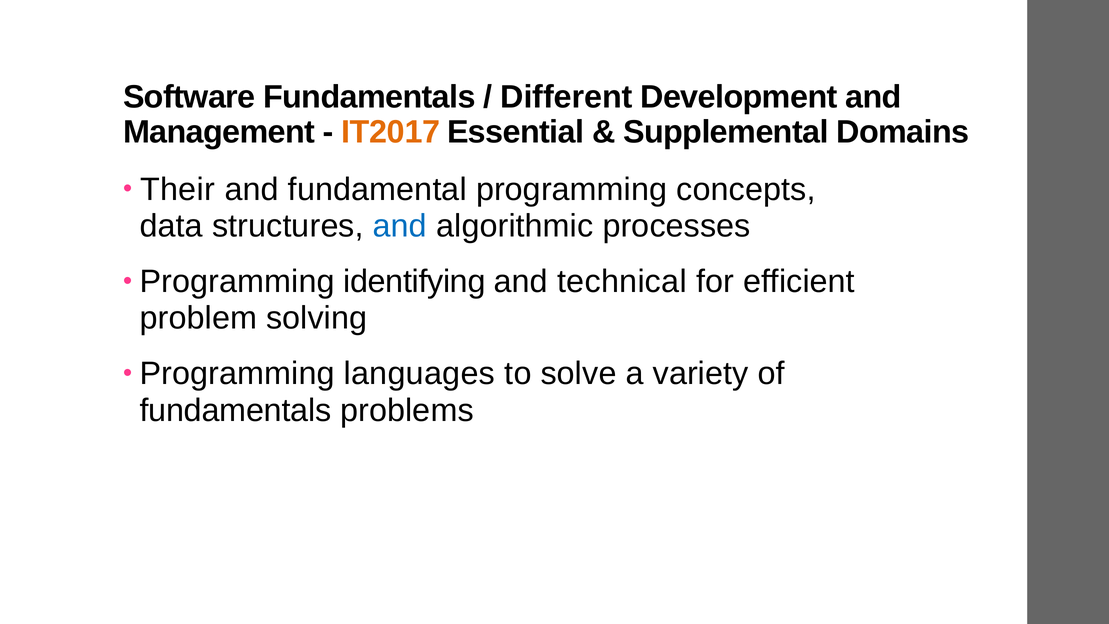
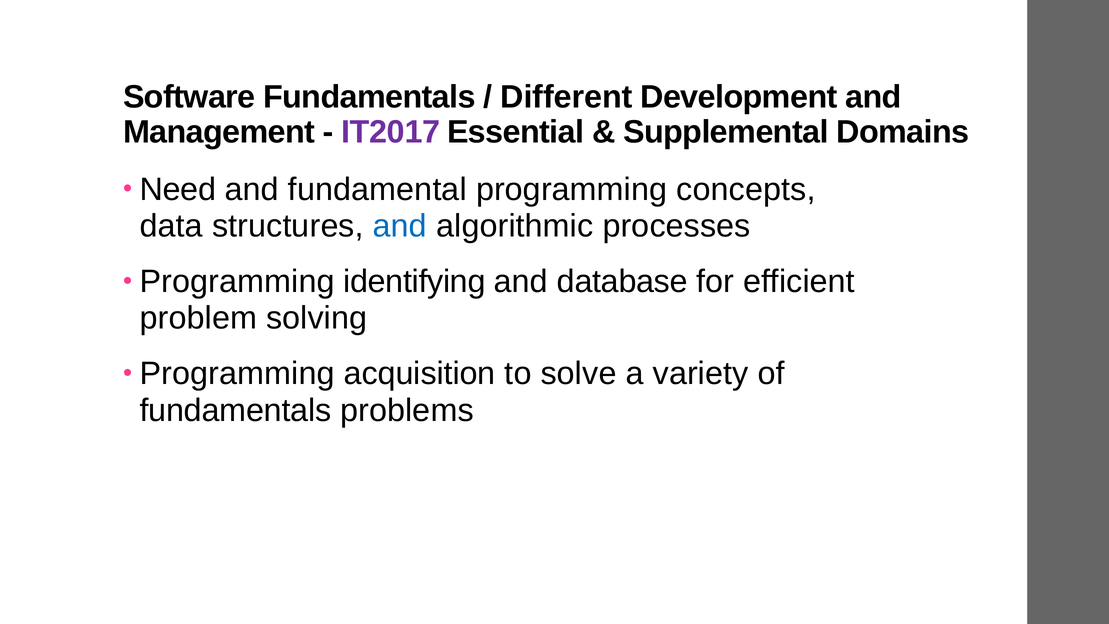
IT2017 colour: orange -> purple (391, 132)
Their: Their -> Need (178, 189)
technical: technical -> database (622, 281)
languages: languages -> acquisition (420, 373)
